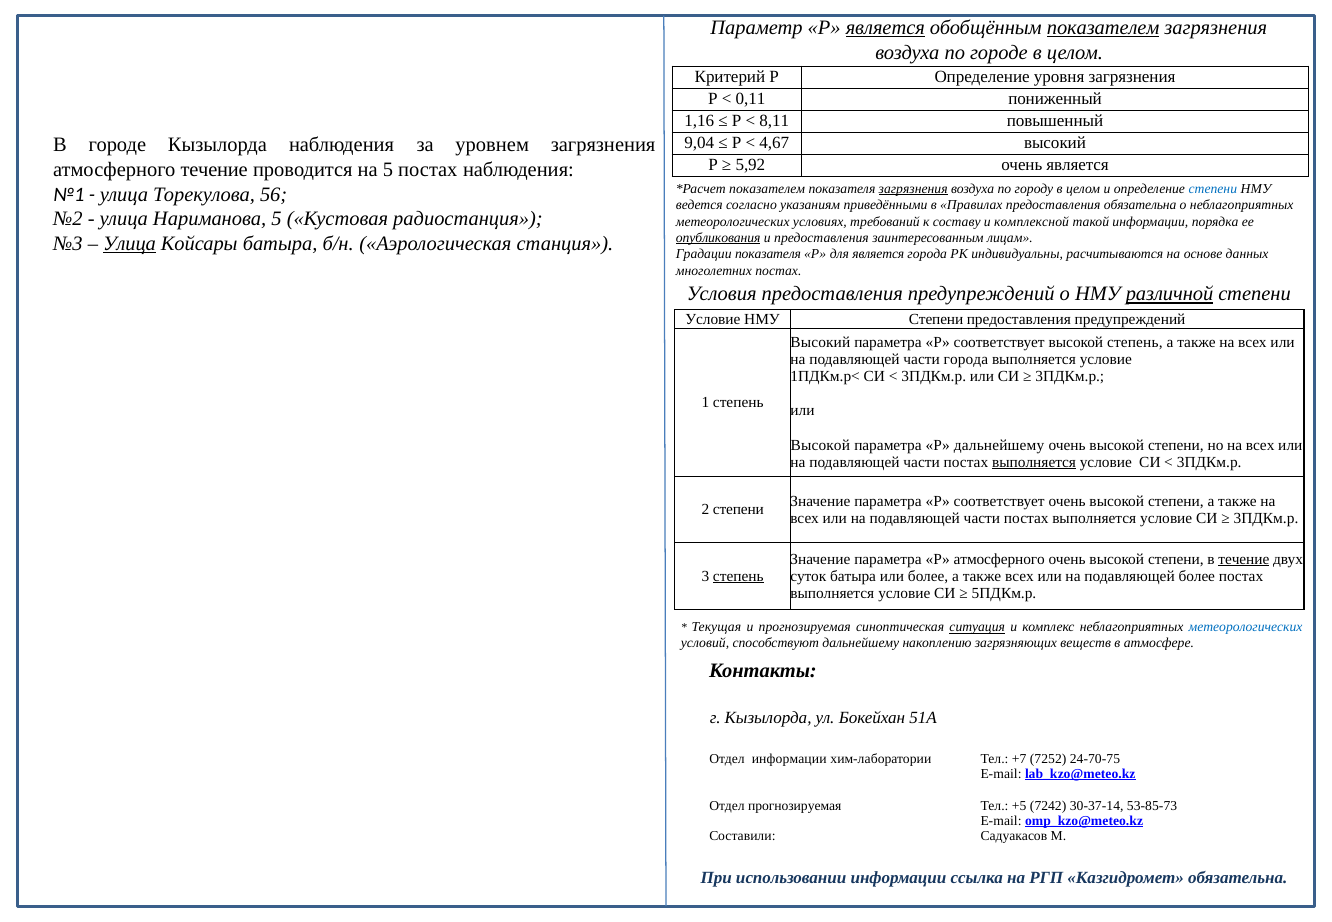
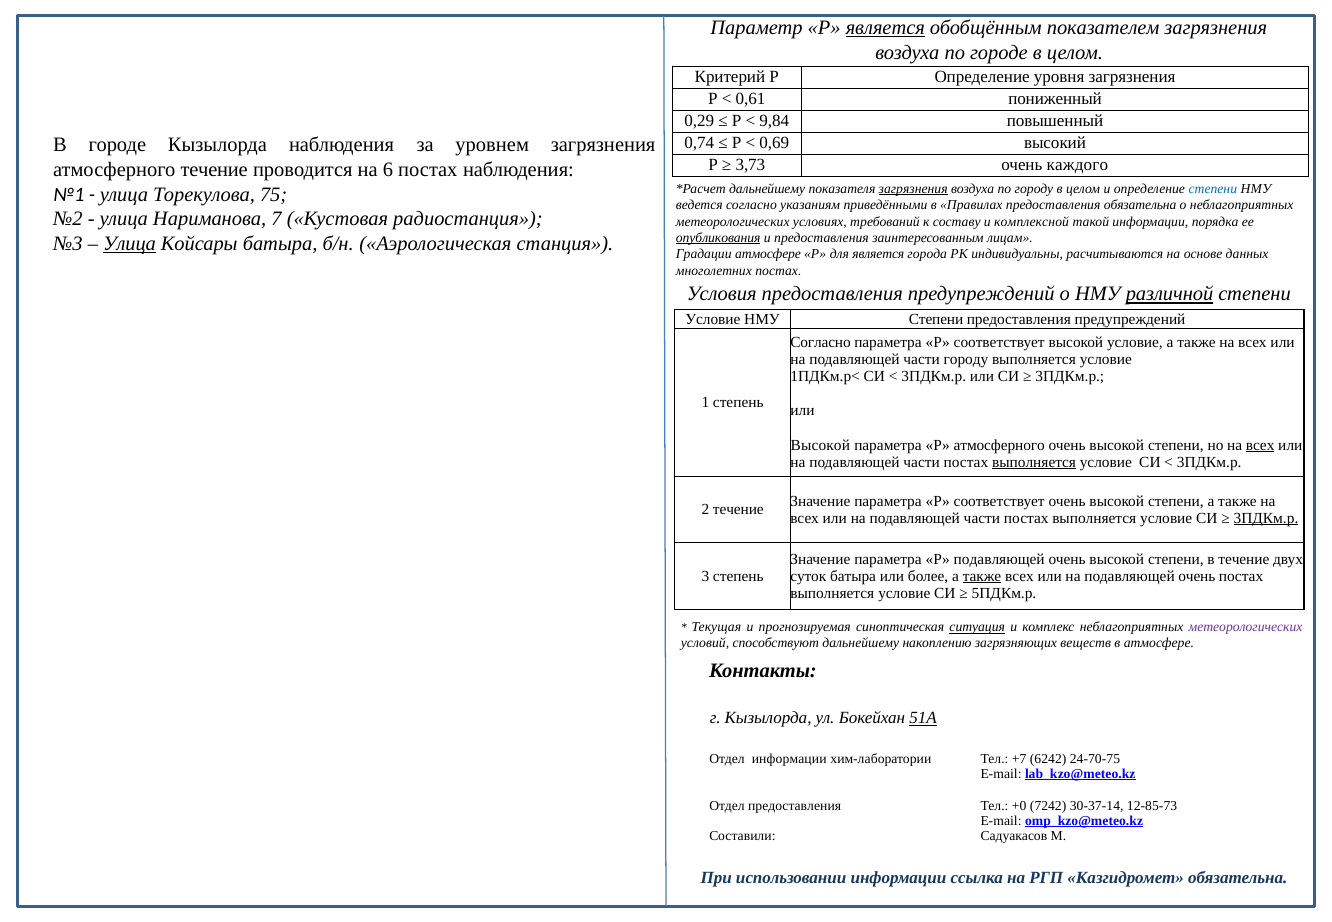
показателем underline: present -> none (1103, 28)
0,11: 0,11 -> 0,61 (751, 99)
1,16: 1,16 -> 0,29 (699, 121)
8,11: 8,11 -> 9,84 (774, 121)
9,04: 9,04 -> 0,74 (699, 143)
4,67: 4,67 -> 0,69 (774, 143)
5,92: 5,92 -> 3,73 (750, 165)
очень является: является -> каждого (1077, 165)
на 5: 5 -> 6 (388, 170)
показателем: показателем -> дальнейшему (767, 189)
56: 56 -> 75 (274, 194)
Нариманова 5: 5 -> 7 (277, 219)
Градации показателя: показателя -> атмосфере (768, 254)
Высокий: Высокий -> Согласно (821, 343)
высокой степень: степень -> условие (1135, 343)
части города: города -> городу (966, 360)
Р дальнейшему: дальнейшему -> атмосферного (999, 445)
всех underline: none -> present (1260, 445)
2 степени: степени -> течение (738, 510)
3ПДКм.р underline: none -> present (1266, 518)
Р атмосферного: атмосферного -> подавляющей (999, 559)
течение underline: present -> none (1244, 559)
степень underline: present -> none (738, 576)
также underline: none -> present (982, 576)
на подавляющей более: более -> очень (1197, 576)
метеорологических colour: blue -> purple (1246, 627)
51А underline: none -> present (923, 718)
7252: 7252 -> 6242 (1048, 759)
Отдел прогнозируемая: прогнозируемая -> предоставления (795, 806)
+5: +5 -> +0 (1019, 806)
53-85-73: 53-85-73 -> 12-85-73 (1152, 806)
